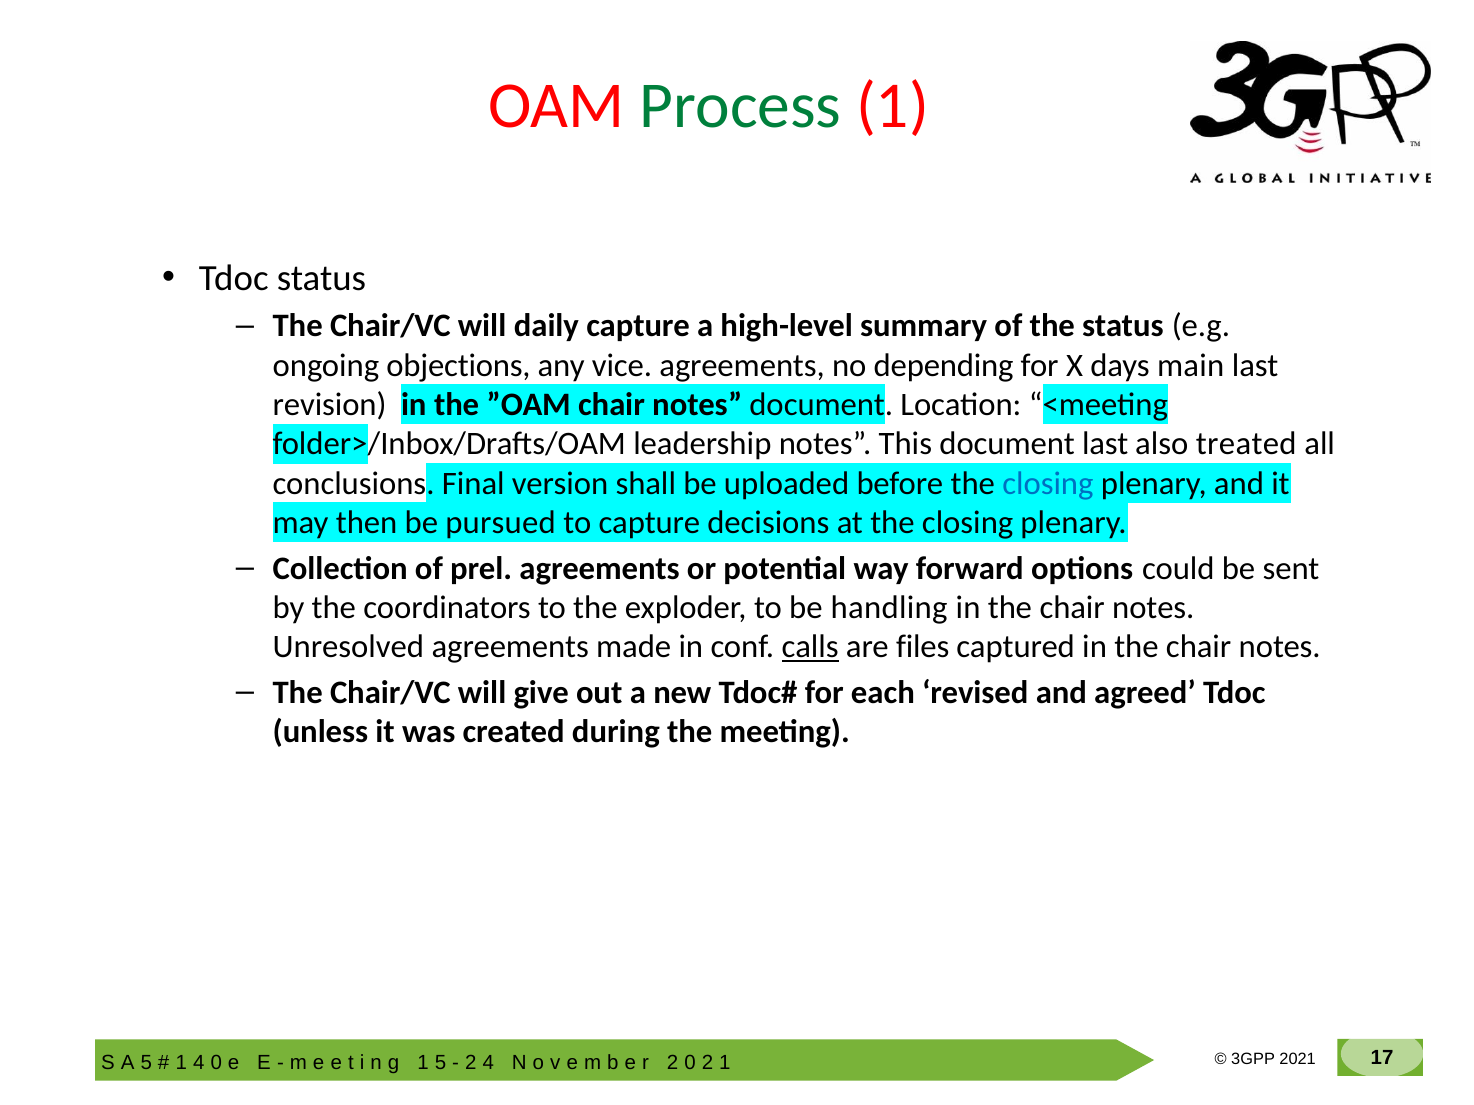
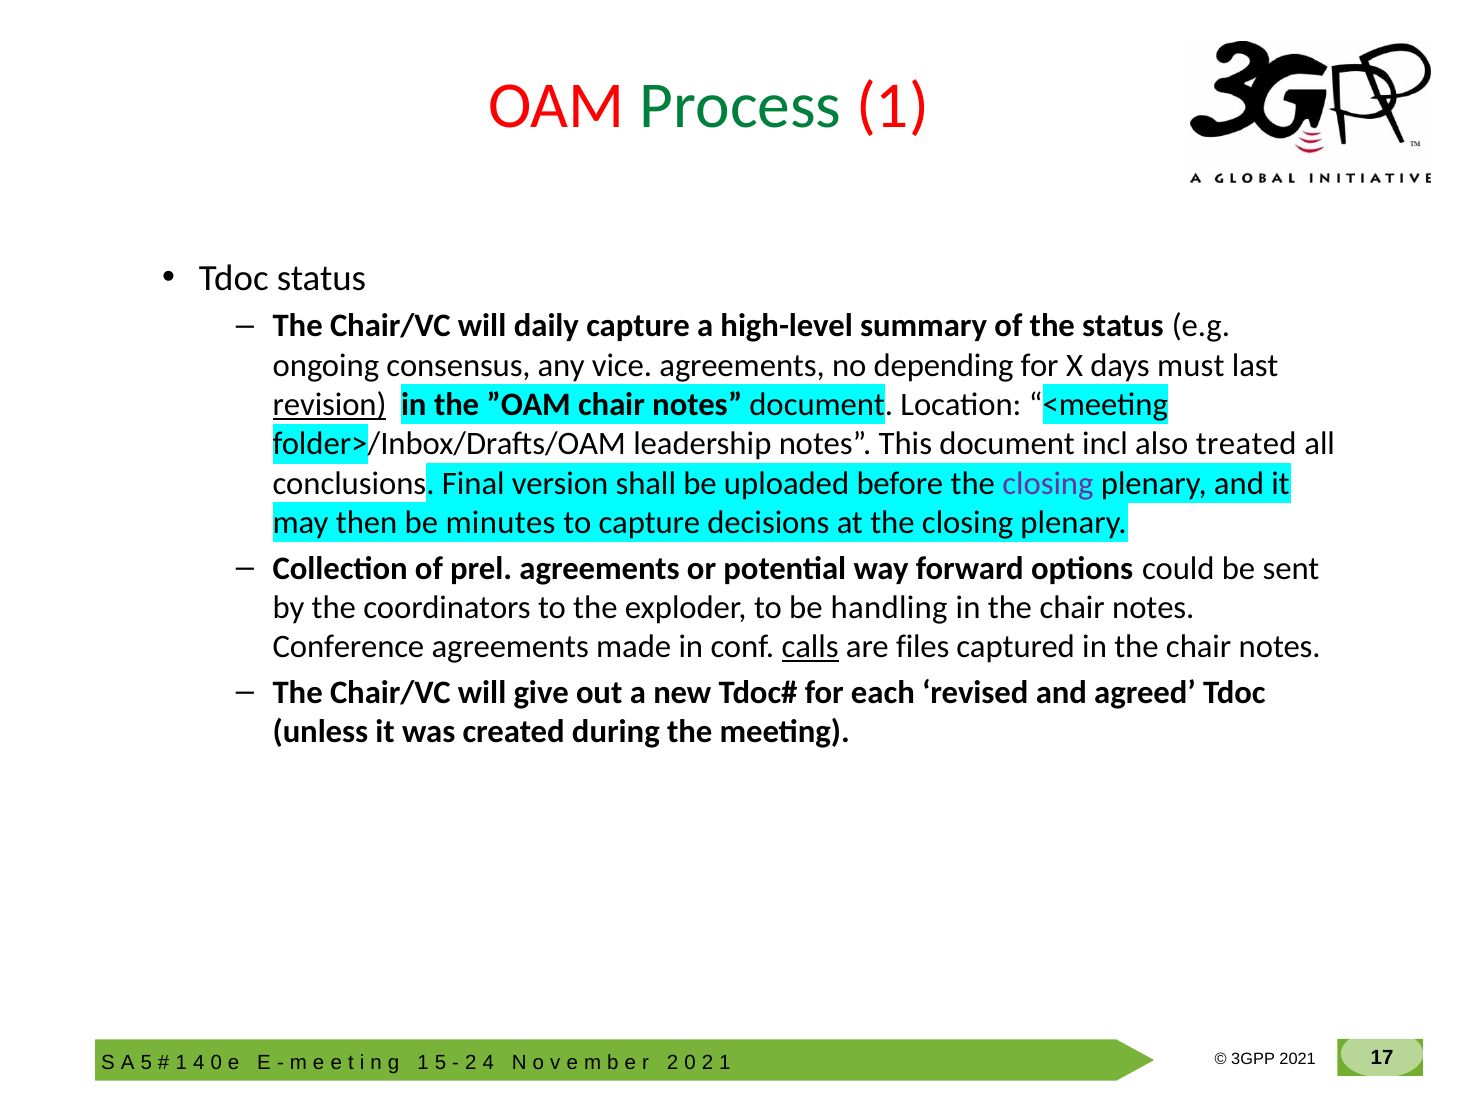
objections: objections -> consensus (458, 366)
main: main -> must (1191, 366)
revision underline: none -> present (330, 405)
document last: last -> incl (1105, 444)
closing colour: blue -> purple (1048, 483)
pursued: pursued -> minutes (500, 523)
Unresolved: Unresolved -> Conference (348, 647)
